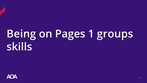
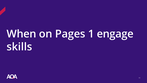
Being: Being -> When (21, 34)
groups: groups -> engage (115, 34)
